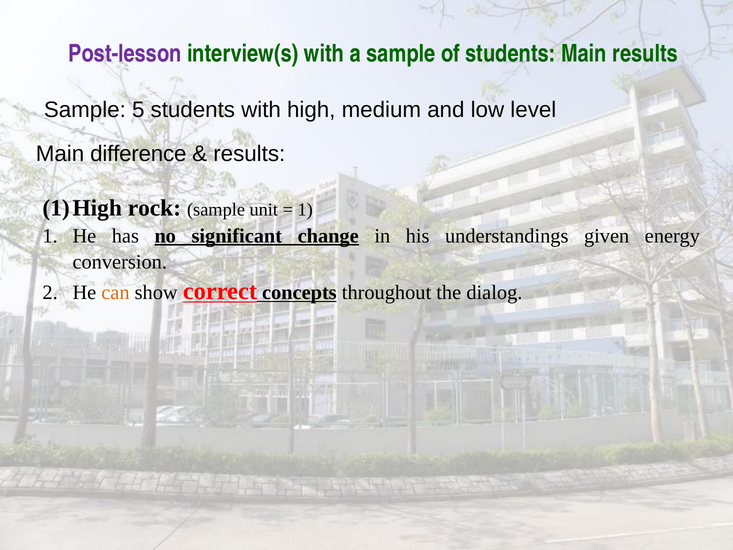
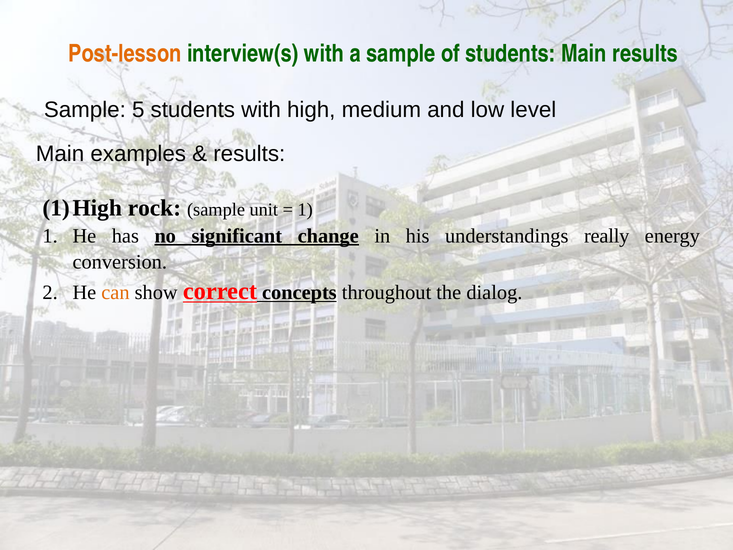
Post-lesson colour: purple -> orange (125, 54)
difference: difference -> examples (138, 154)
given: given -> really (607, 236)
